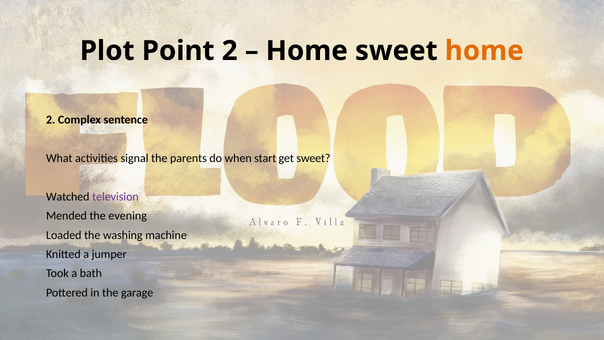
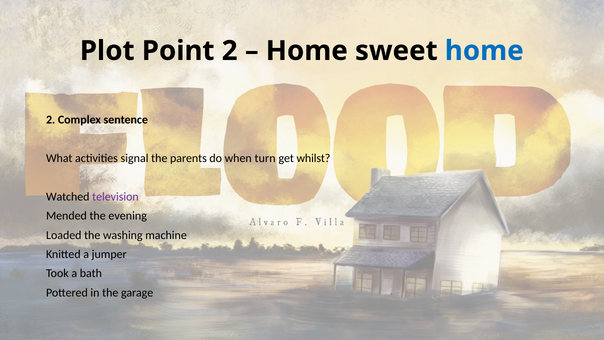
home colour: orange -> blue (484, 51)
start: start -> turn (265, 158)
get sweet: sweet -> whilst (313, 158)
